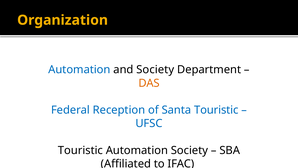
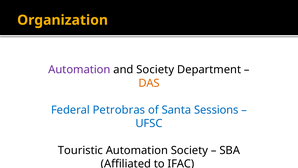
Automation colour: blue -> purple (79, 70)
Reception: Reception -> Petrobras (119, 110)
Santa Touristic: Touristic -> Sessions (216, 110)
